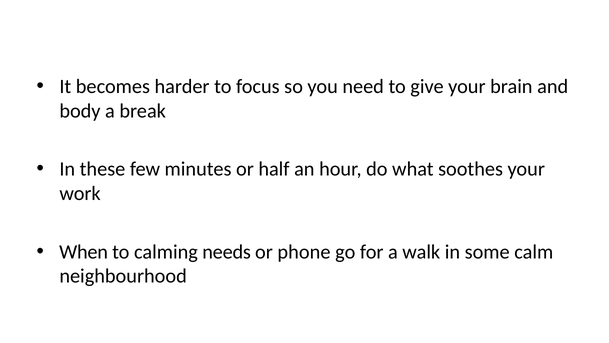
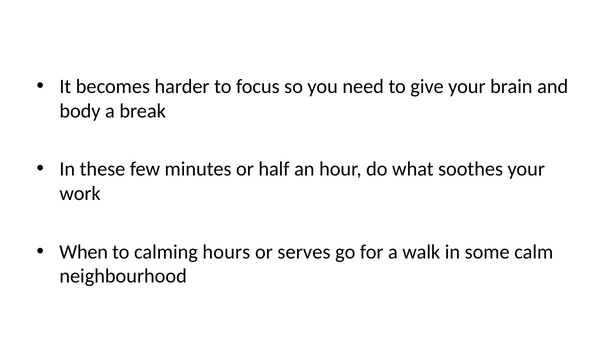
needs: needs -> hours (226, 252)
phone: phone -> serves (304, 252)
